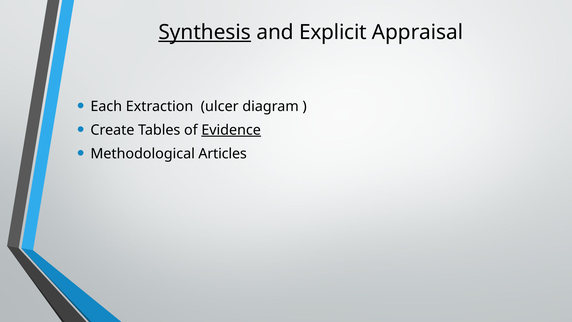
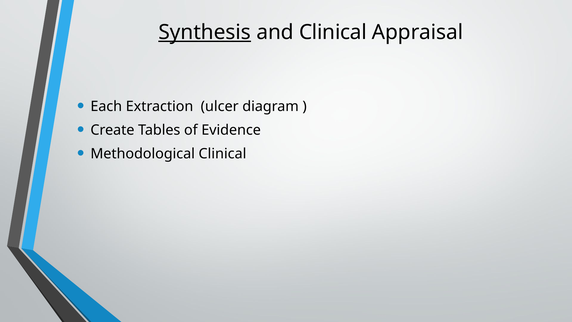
and Explicit: Explicit -> Clinical (333, 32)
Evidence underline: present -> none (231, 130)
Methodological Articles: Articles -> Clinical (222, 154)
